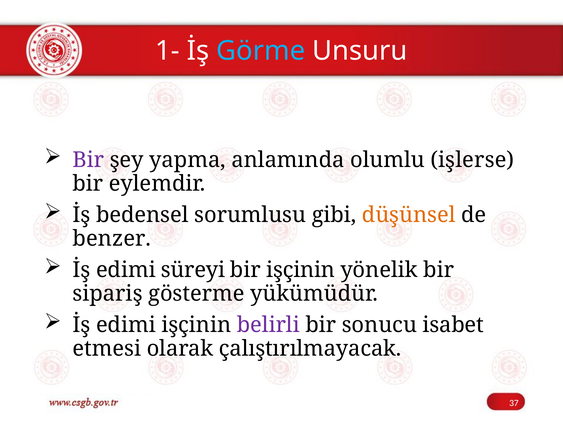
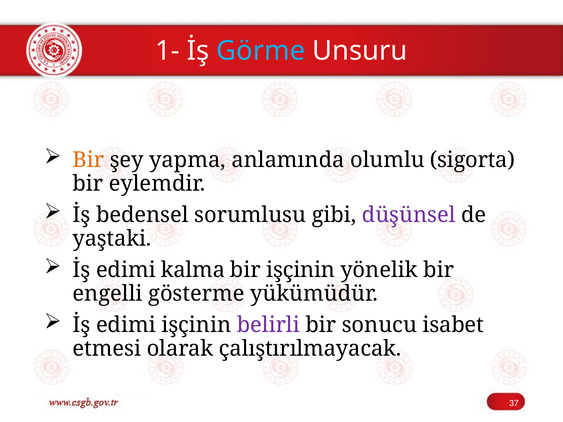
Bir colour: purple -> orange (88, 160)
işlerse: işlerse -> sigorta (472, 160)
düşünsel colour: orange -> purple (409, 215)
benzer: benzer -> yaştaki (112, 239)
süreyi: süreyi -> kalma (193, 270)
sipariş: sipariş -> engelli (108, 294)
